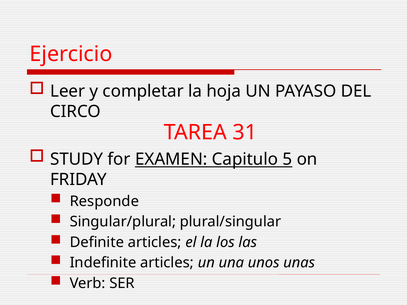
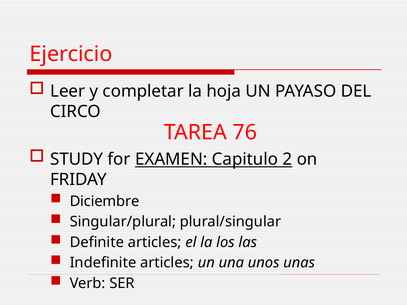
31: 31 -> 76 (245, 132)
5: 5 -> 2 (287, 159)
Responde: Responde -> Diciembre (104, 201)
